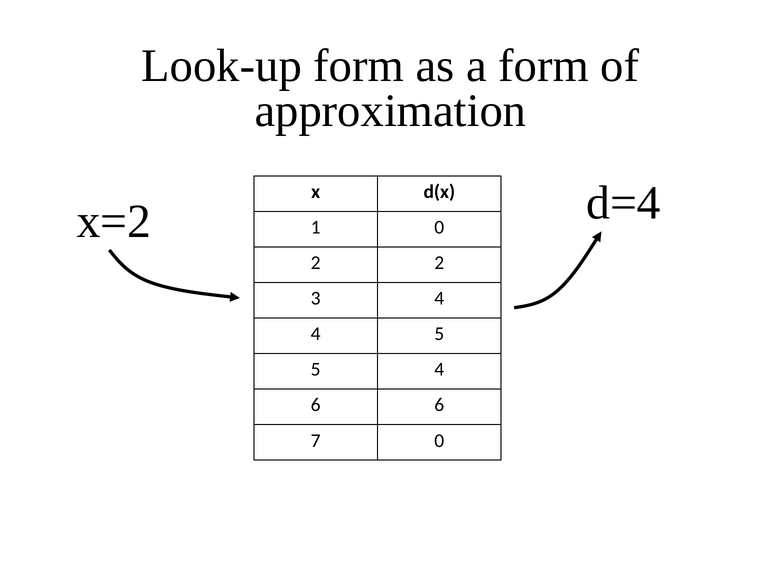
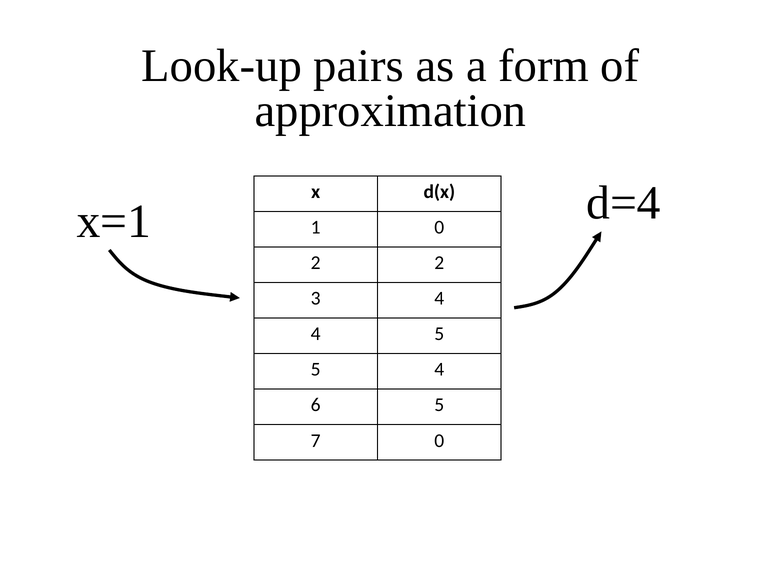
Look-up form: form -> pairs (359, 66)
x=2: x=2 -> x=1 (114, 221)
6 6: 6 -> 5 (439, 405)
